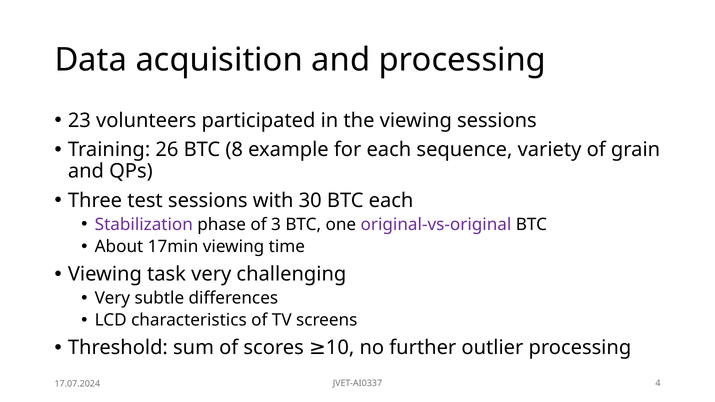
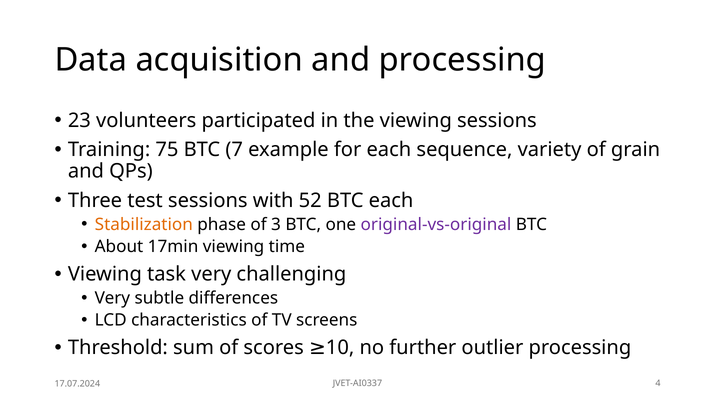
26: 26 -> 75 (167, 150)
8: 8 -> 7 (234, 150)
30: 30 -> 52 (310, 201)
Stabilization colour: purple -> orange (144, 224)
